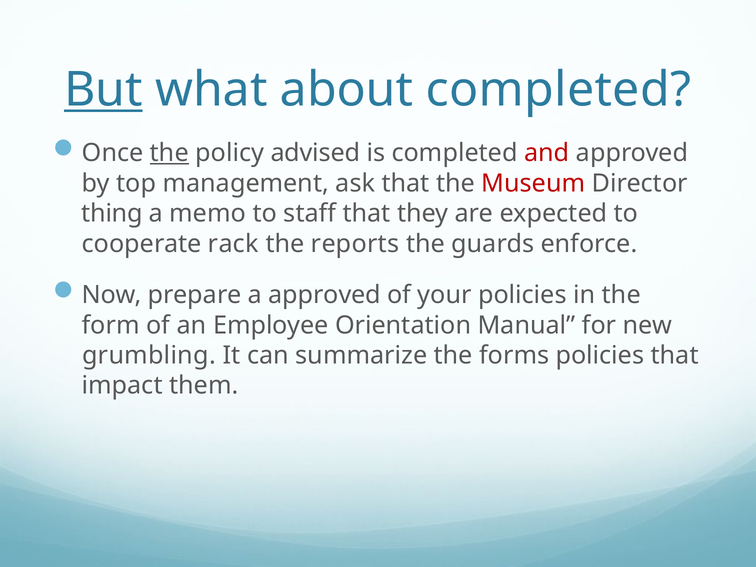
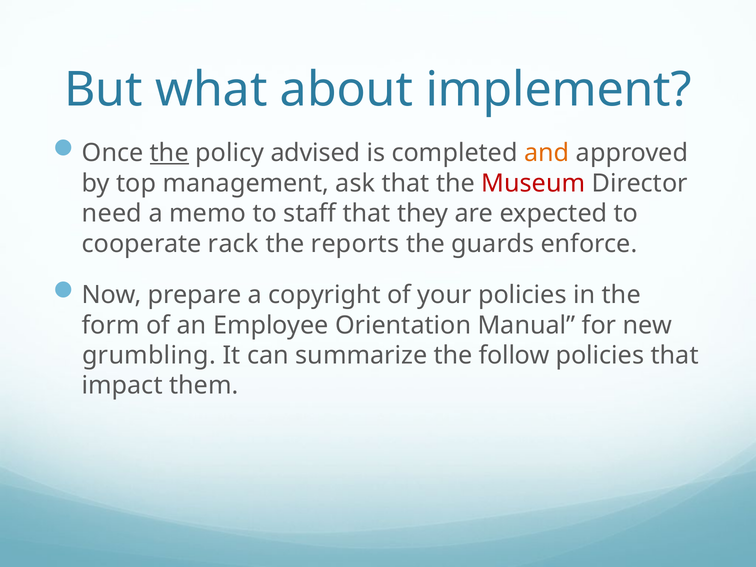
But underline: present -> none (103, 90)
about completed: completed -> implement (559, 90)
and colour: red -> orange (547, 153)
thing: thing -> need (112, 213)
a approved: approved -> copyright (325, 295)
forms: forms -> follow (514, 355)
